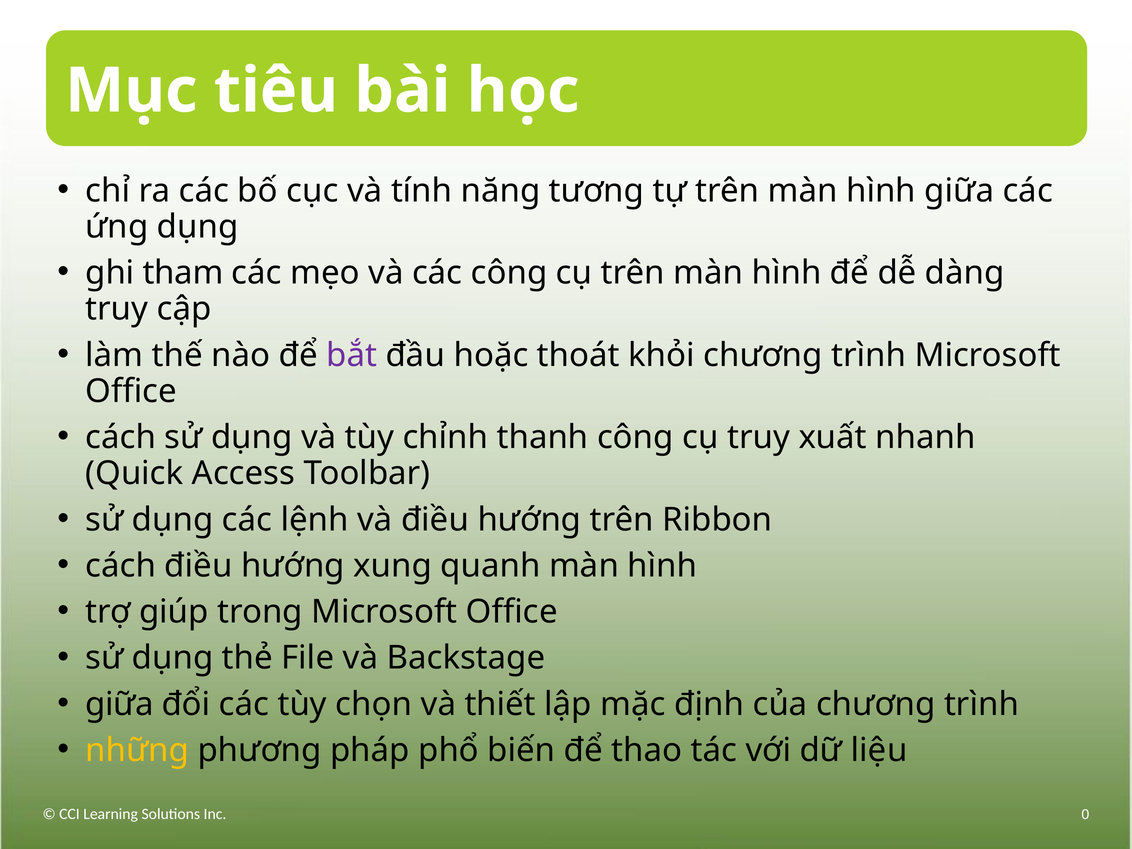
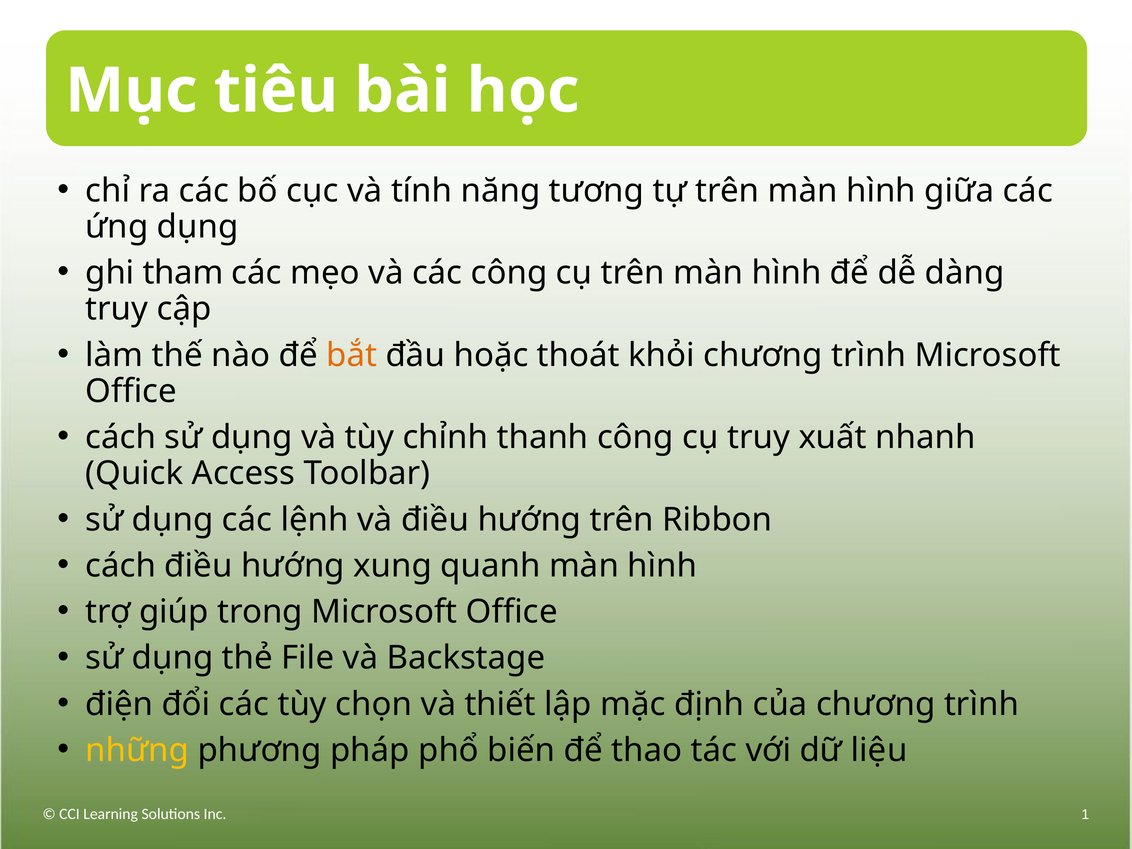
bắt colour: purple -> orange (352, 355)
giữa: giữa -> điện (119, 704)
0: 0 -> 1 (1085, 814)
